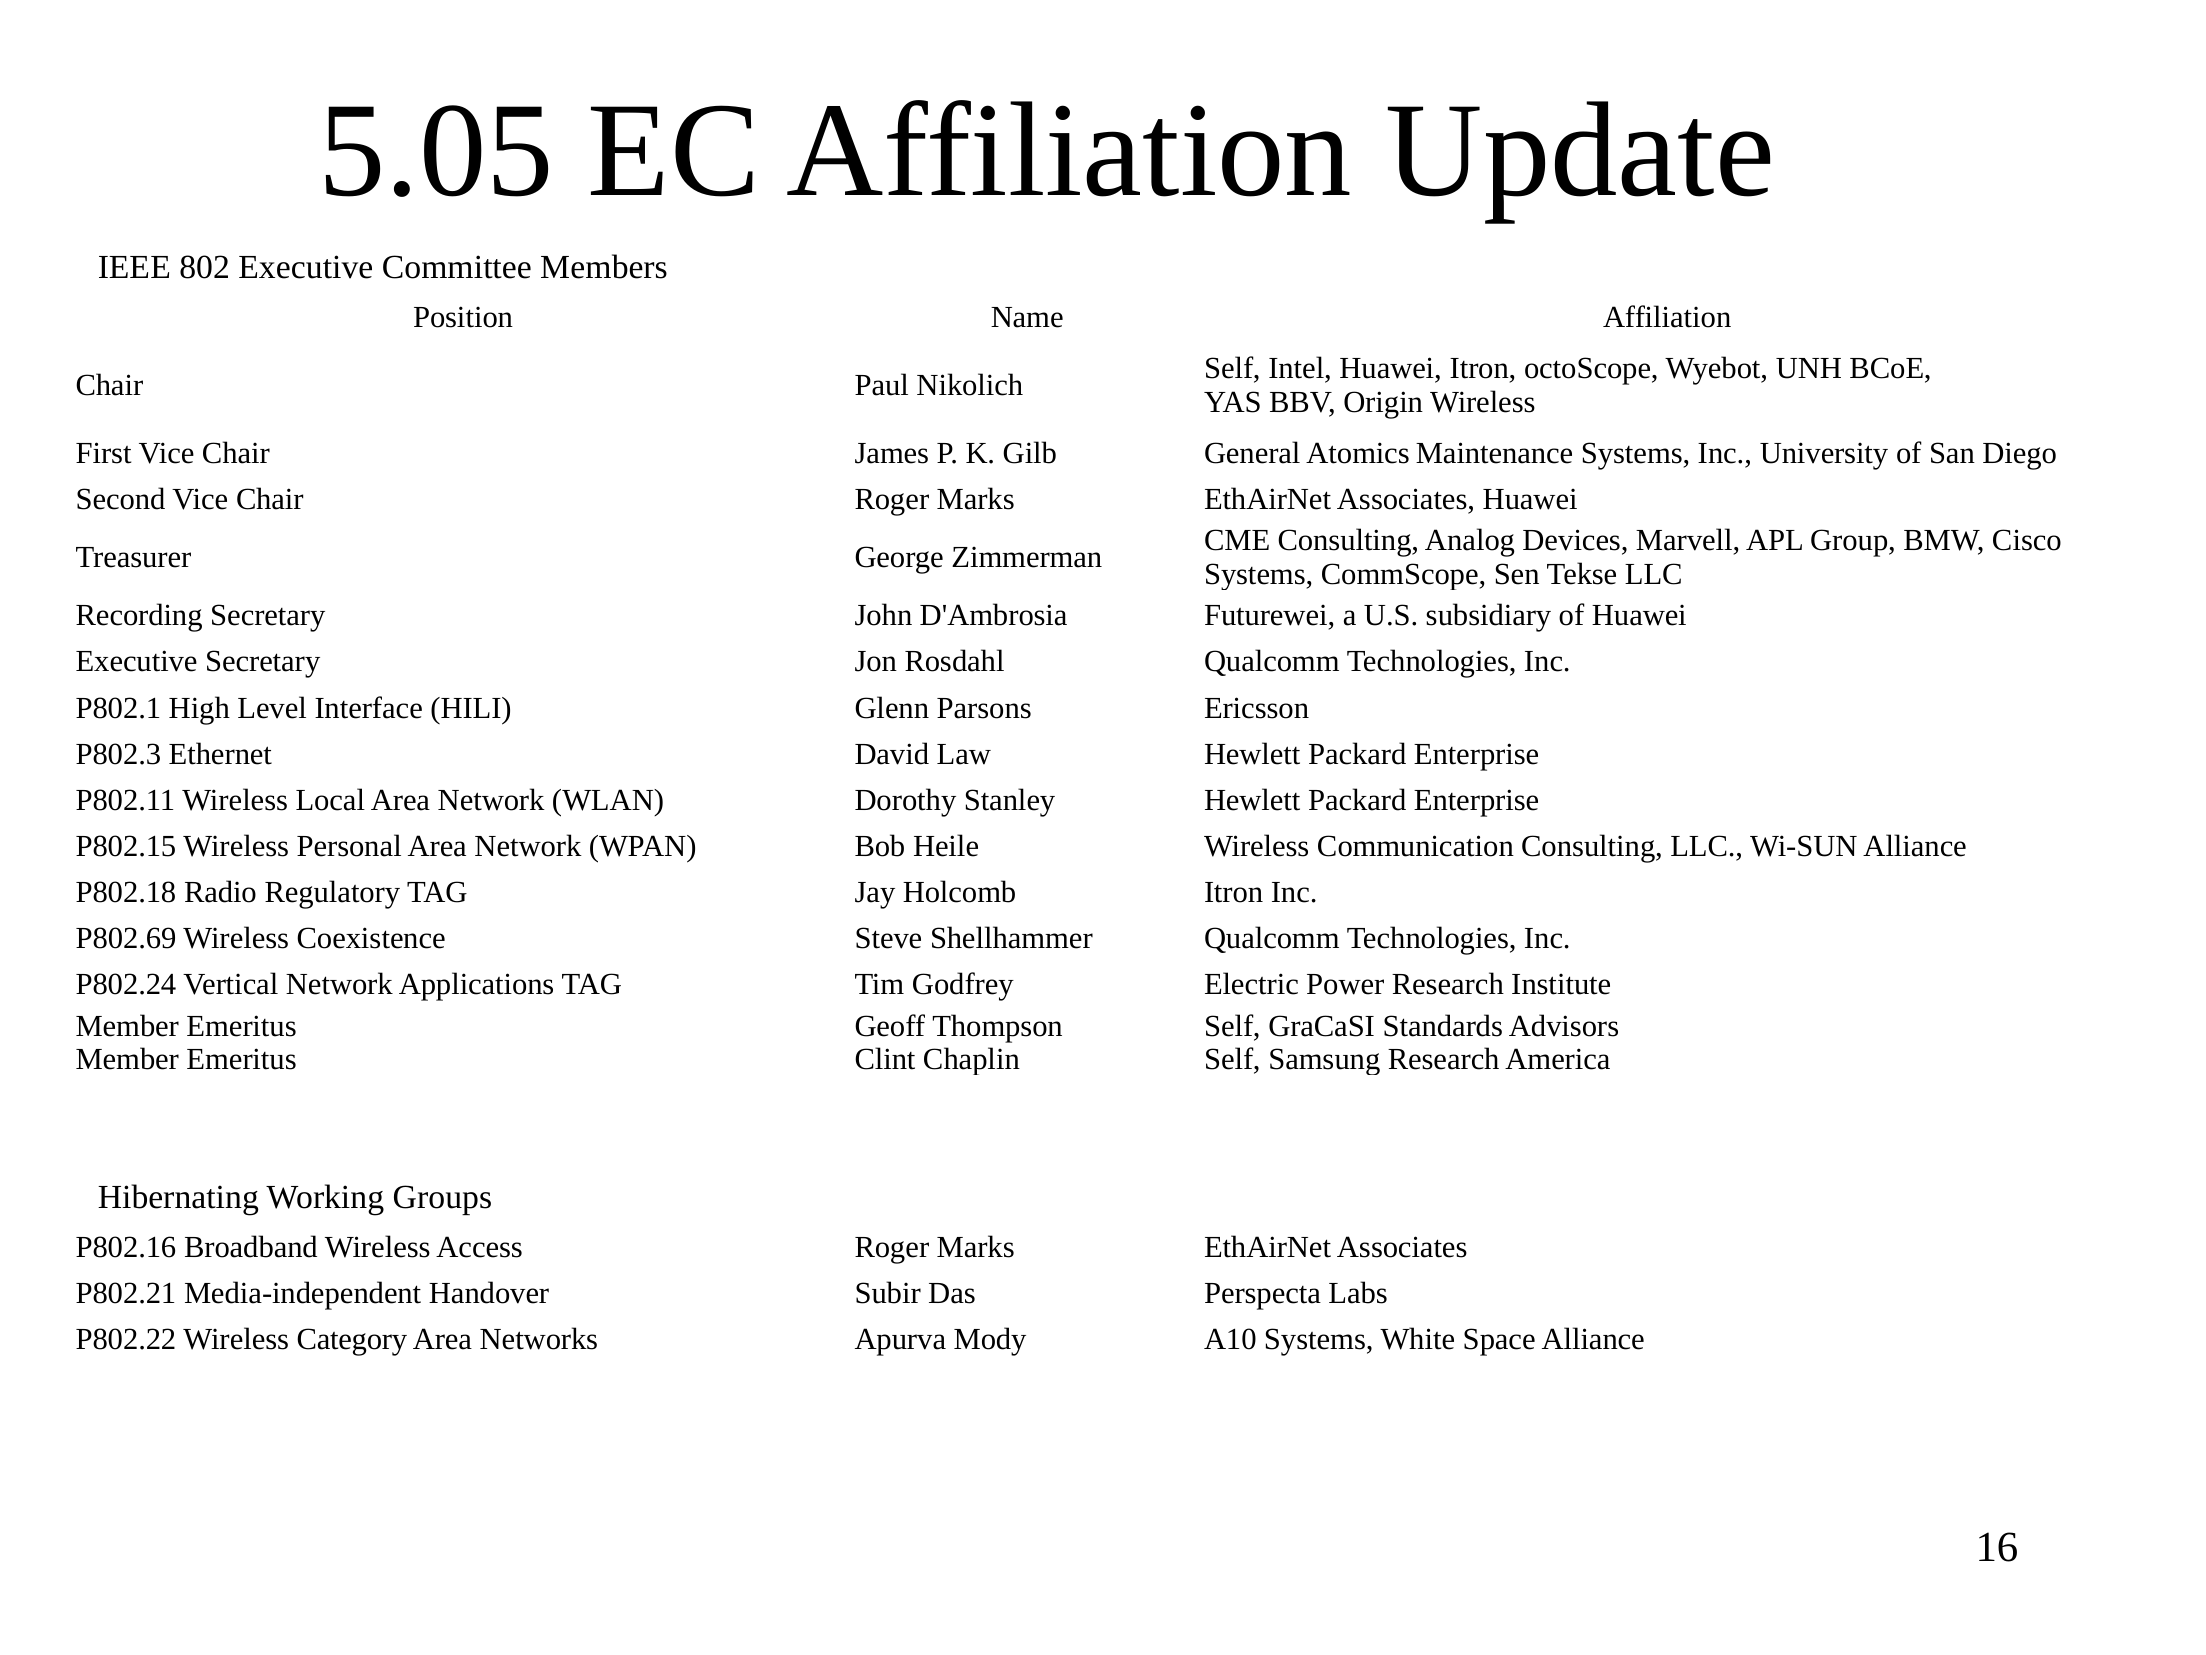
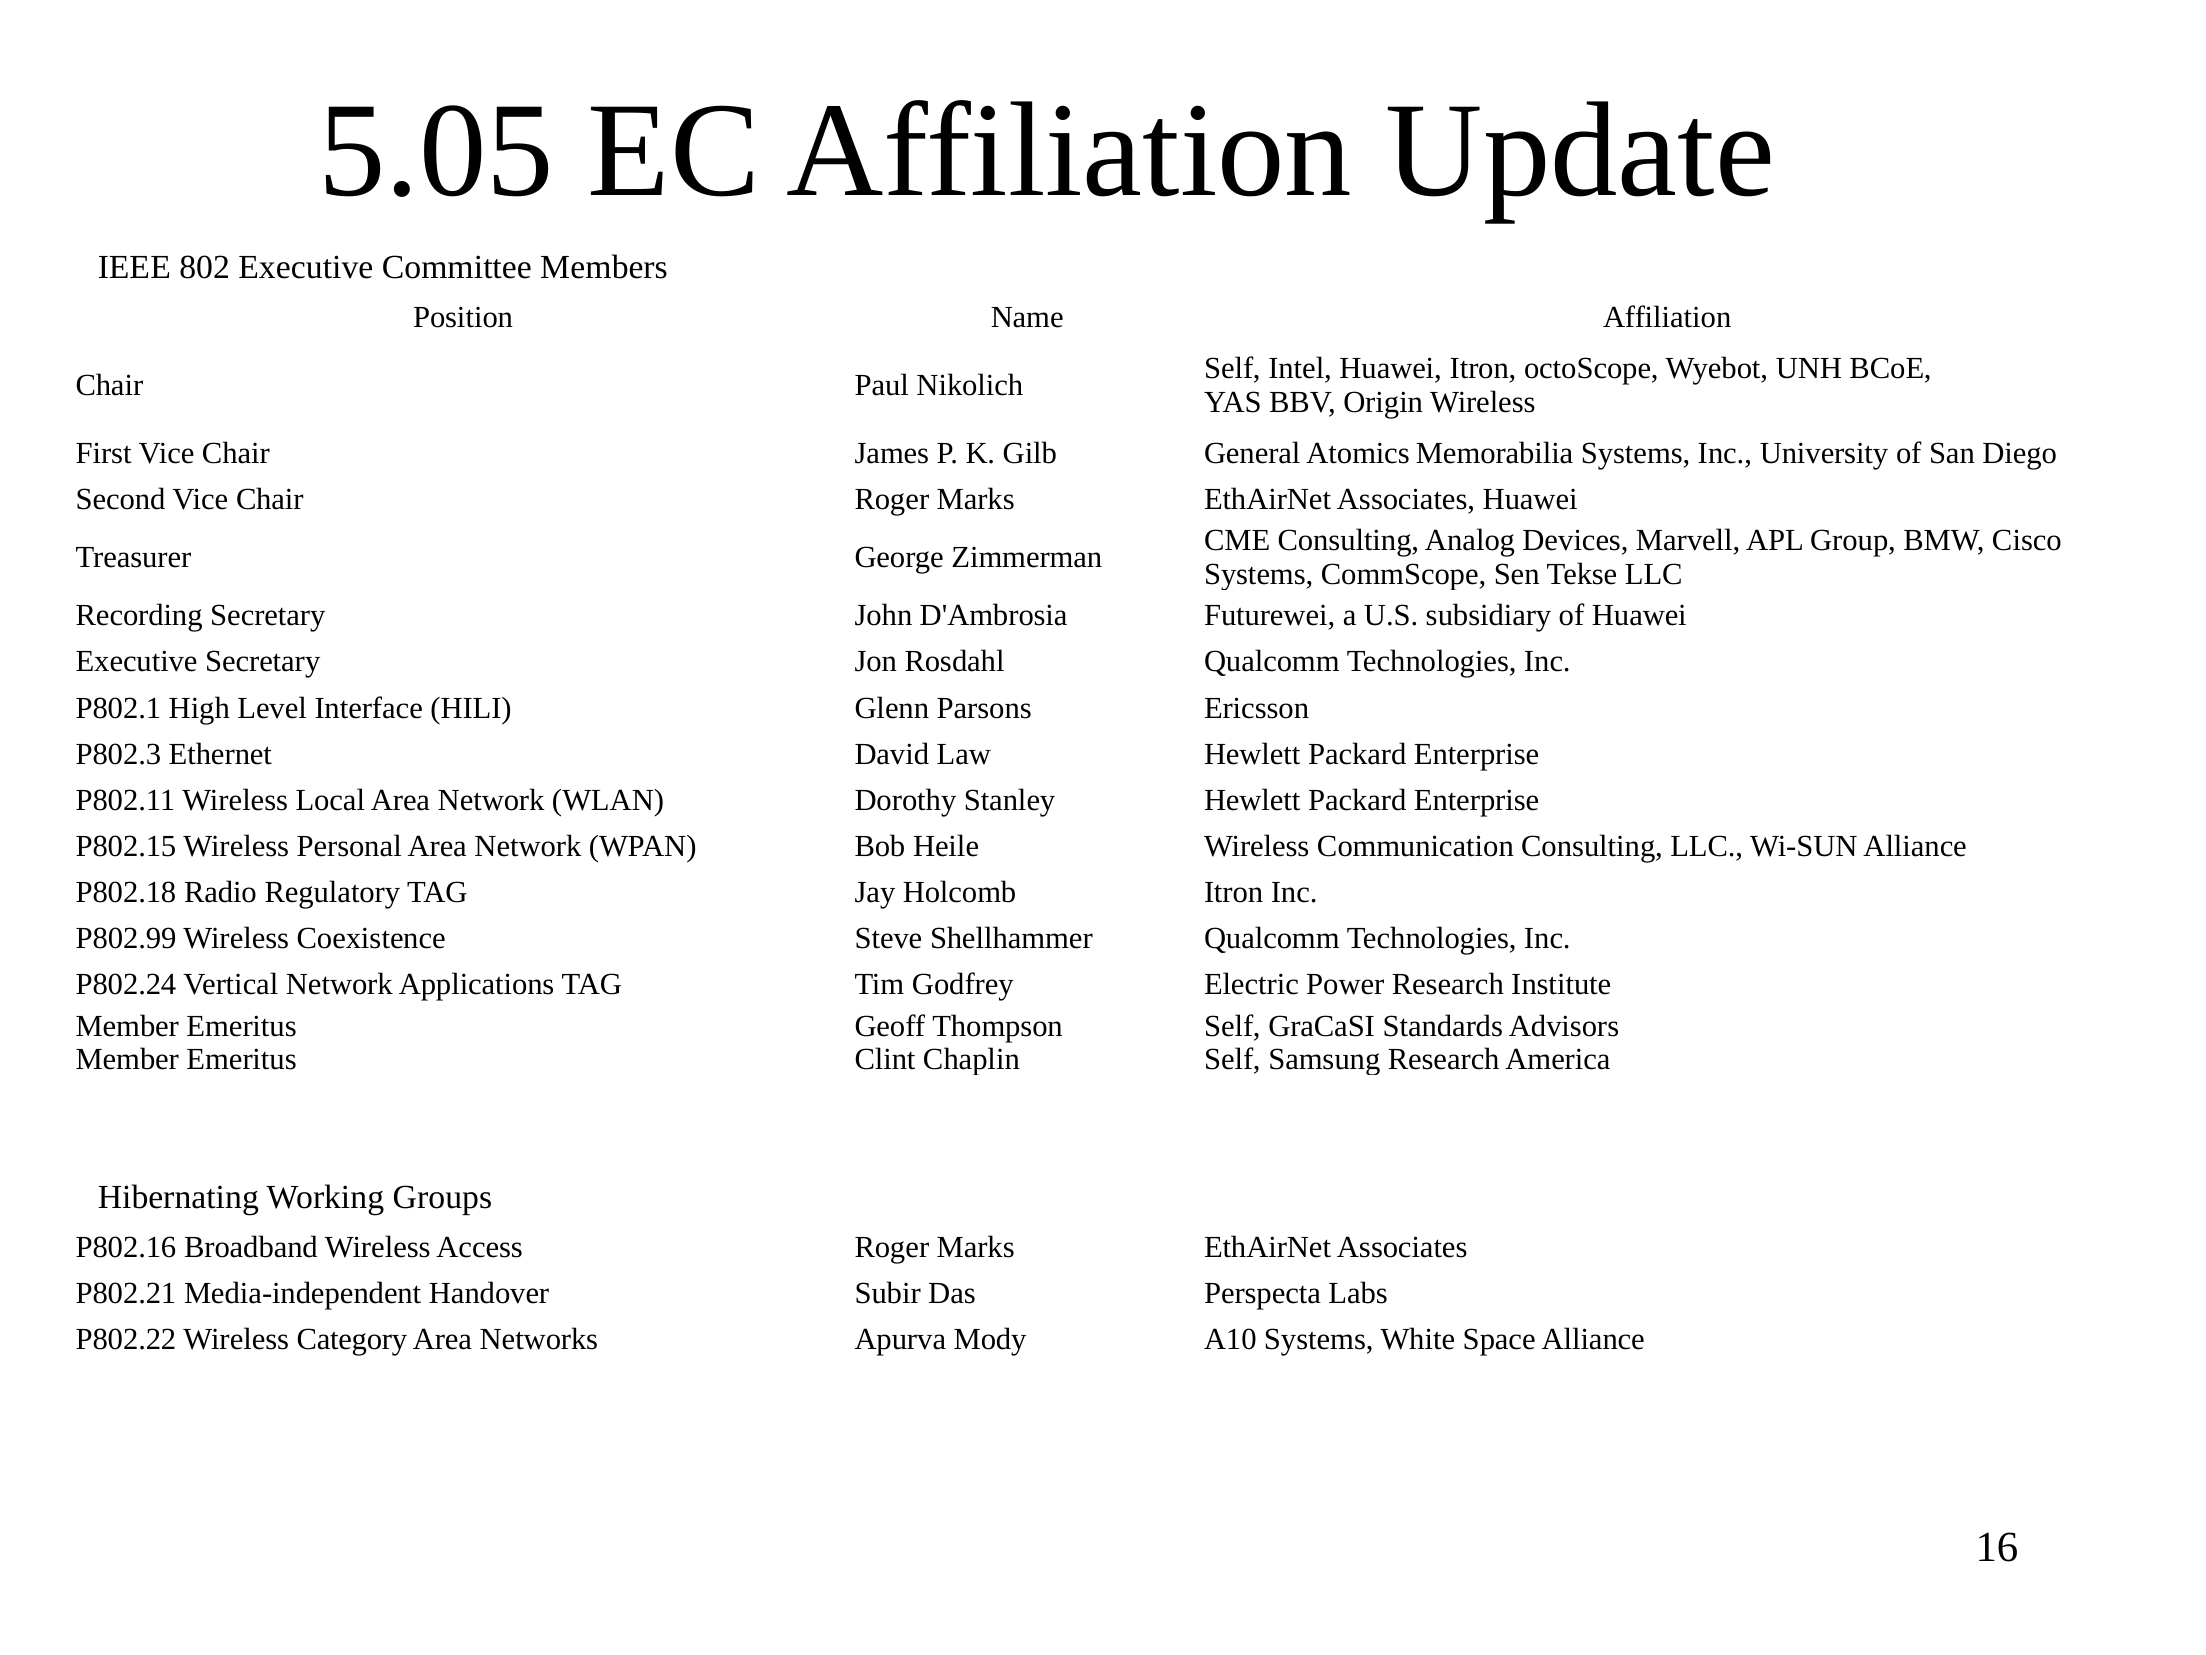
Maintenance: Maintenance -> Memorabilia (1495, 453)
P802.69: P802.69 -> P802.99 (126, 938)
